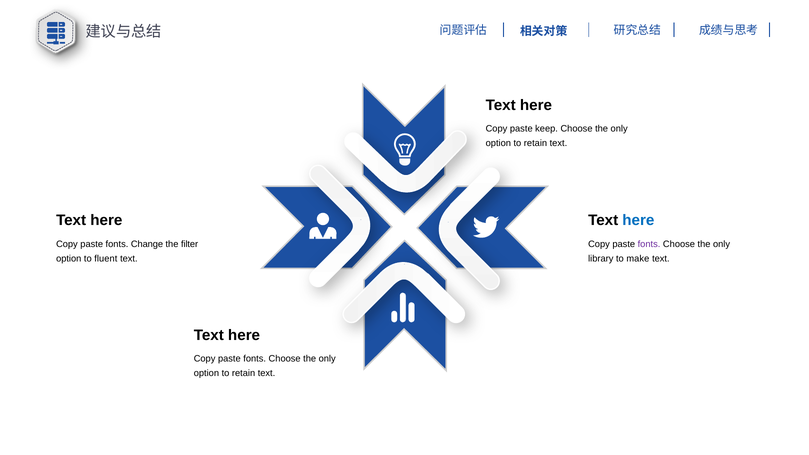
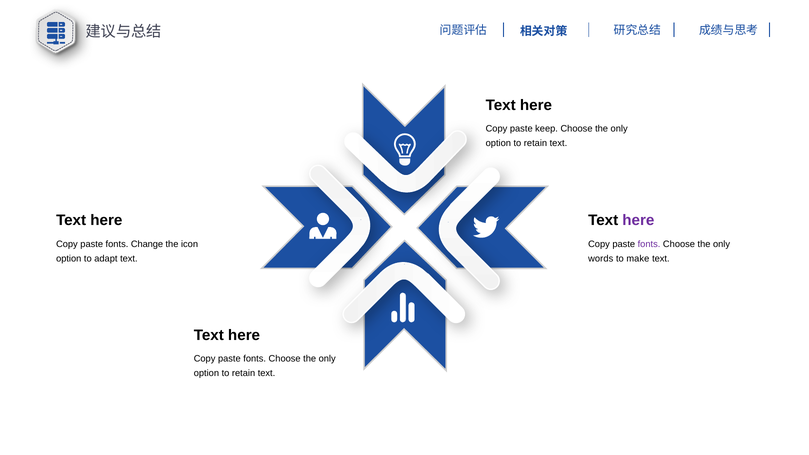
here colour: blue -> purple (638, 220)
filter: filter -> icon (190, 244)
fluent: fluent -> adapt (106, 259)
library: library -> words (601, 259)
